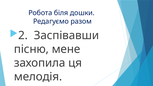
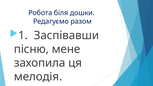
2: 2 -> 1 (23, 35)
